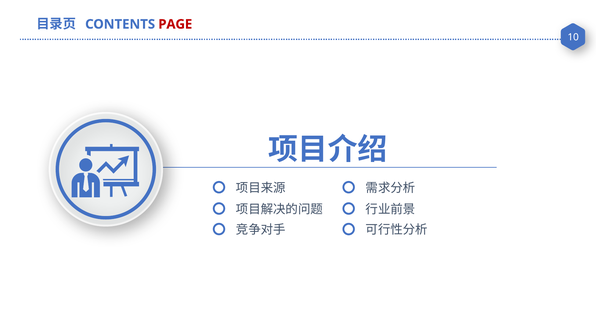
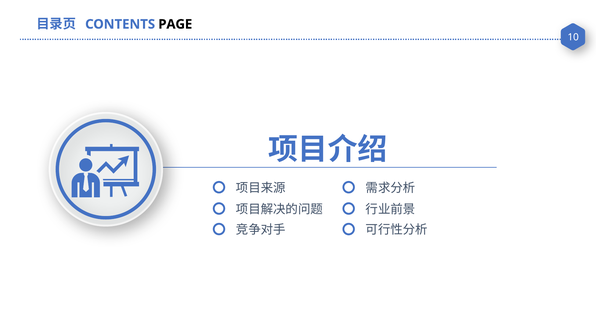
PAGE colour: red -> black (175, 24)
